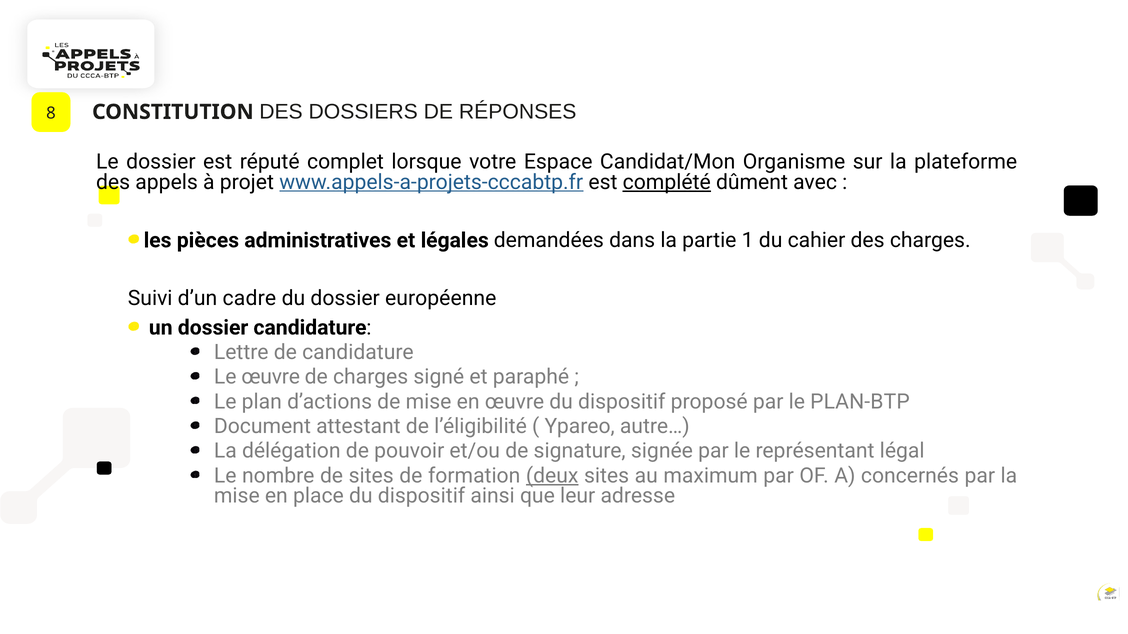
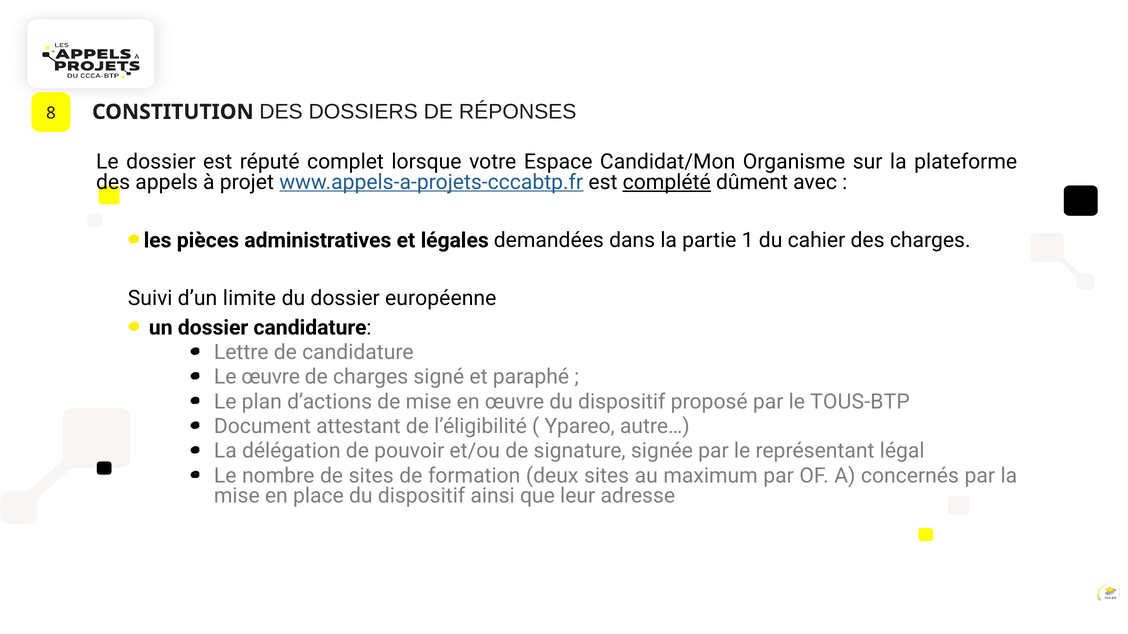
cadre: cadre -> limite (249, 299)
PLAN-BTP: PLAN-BTP -> TOUS-BTP (860, 402)
deux underline: present -> none (552, 476)
